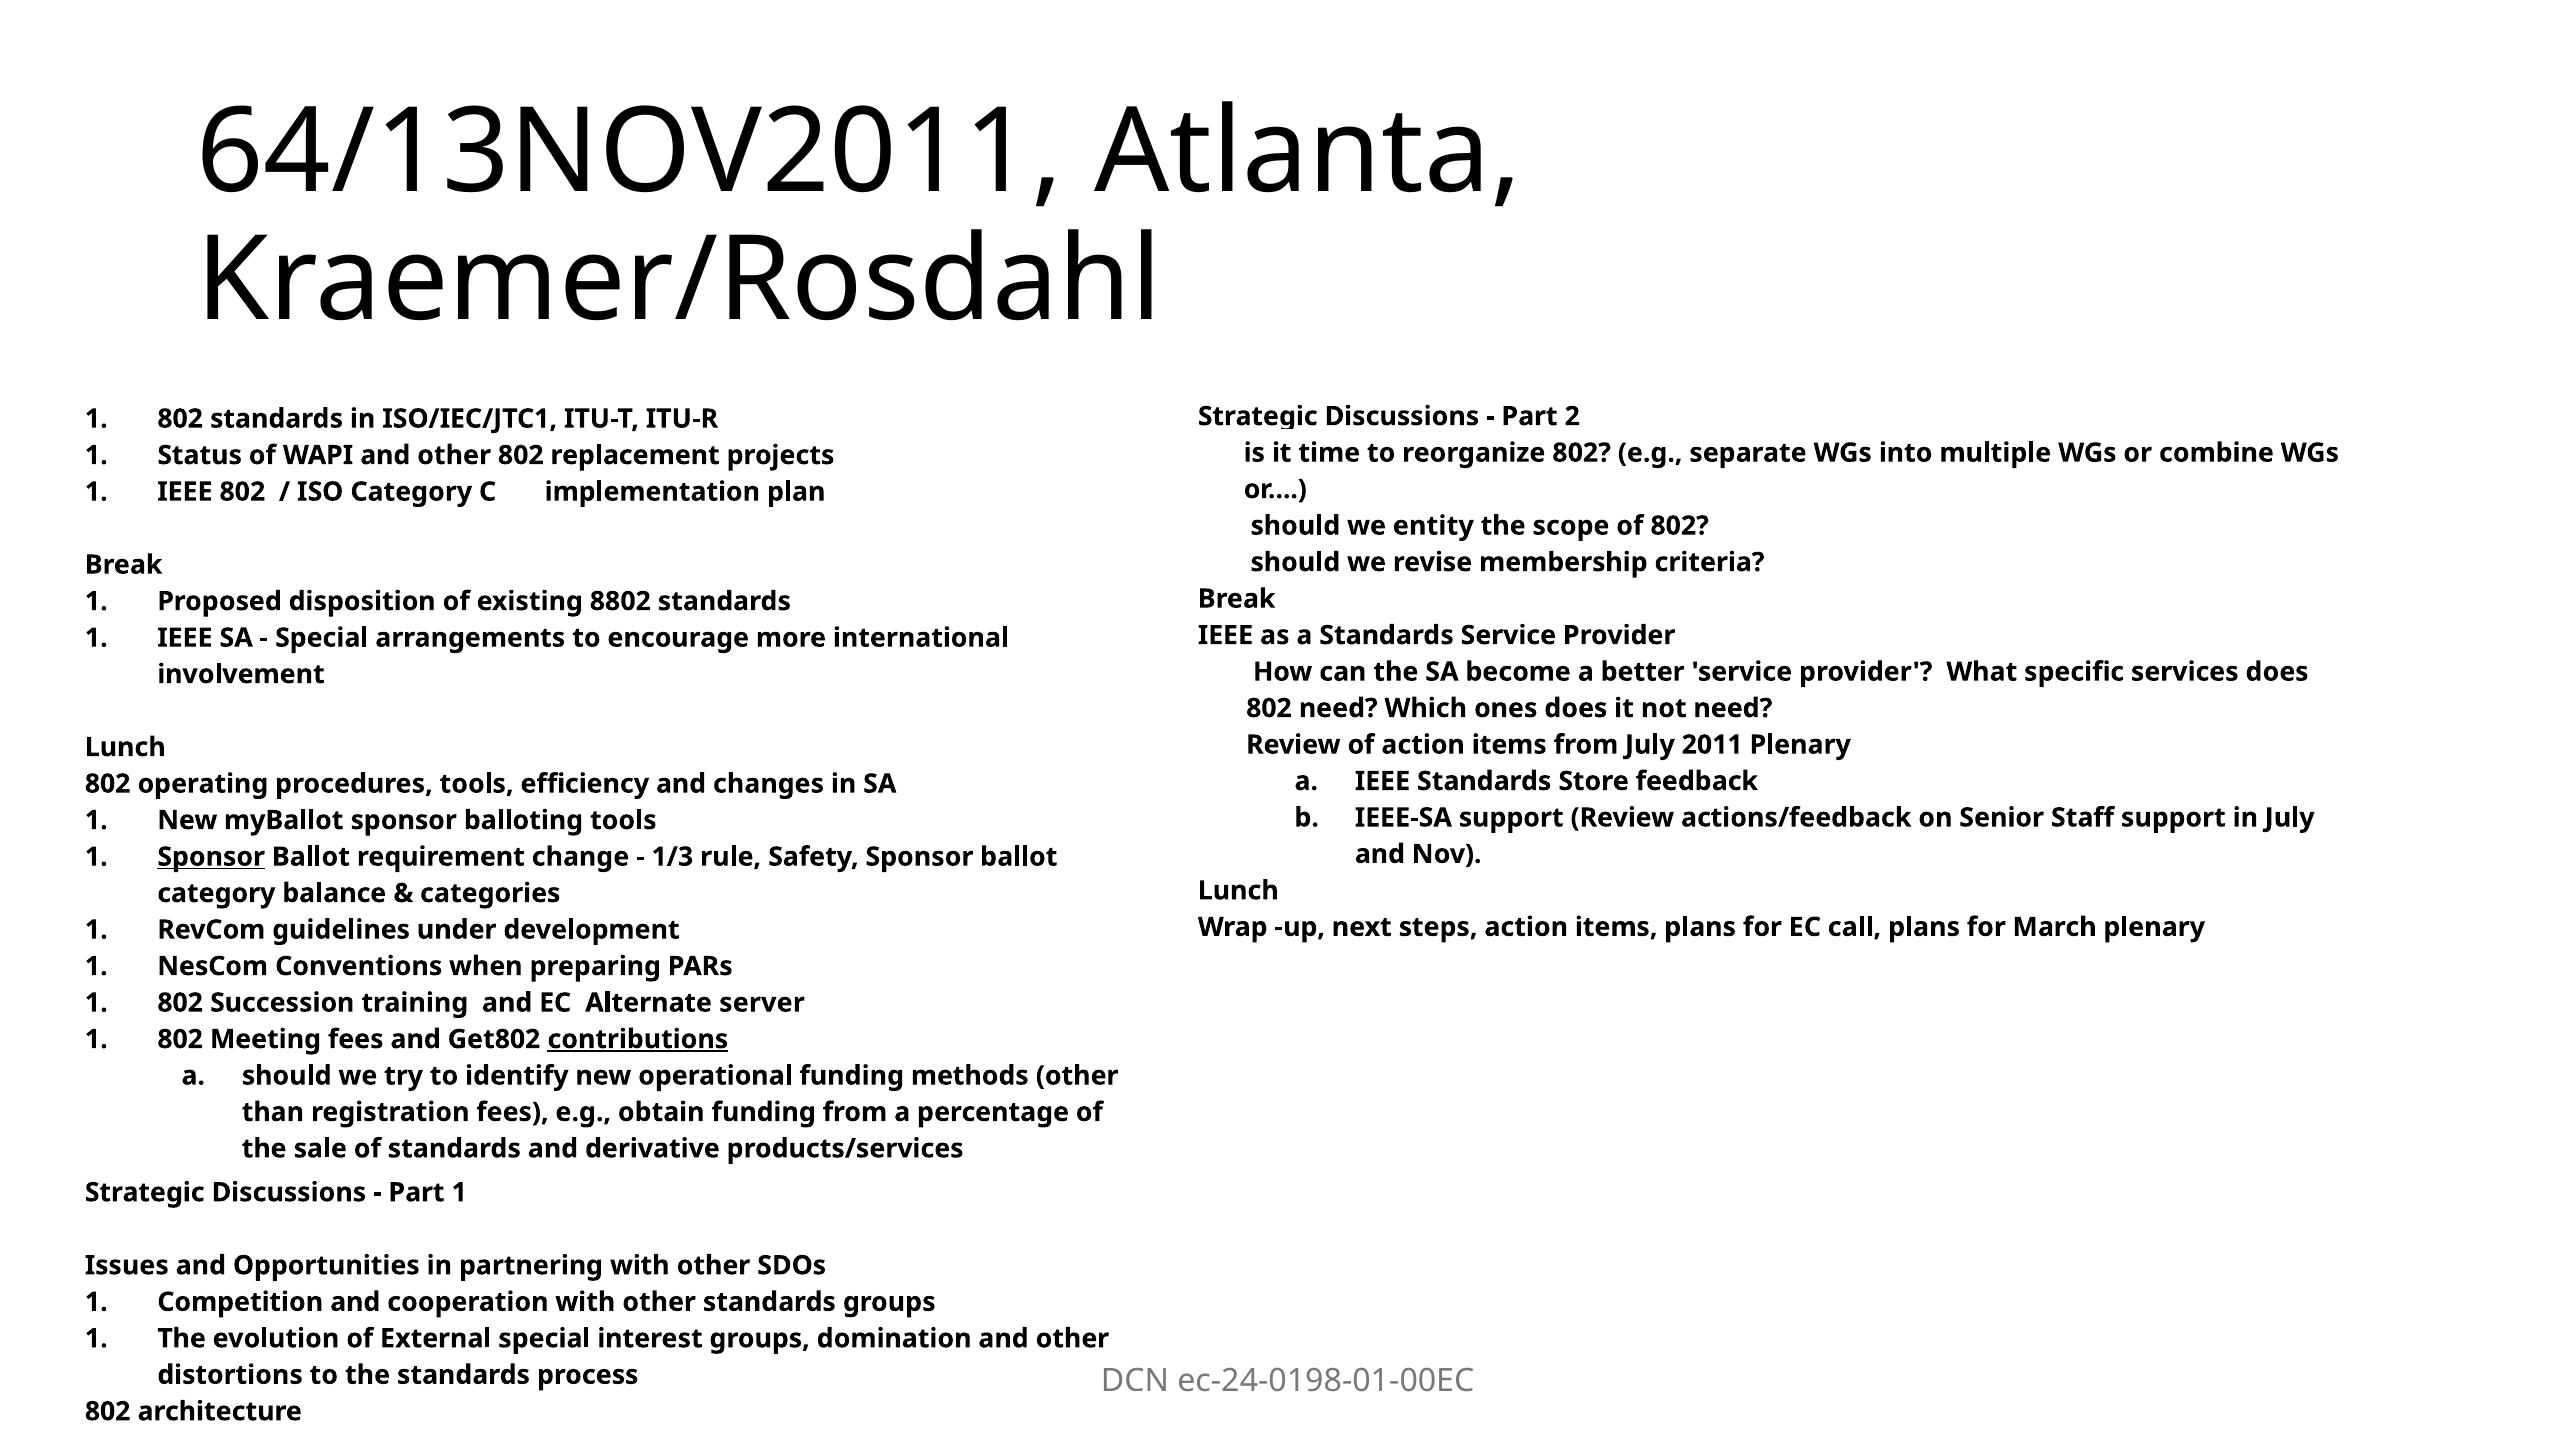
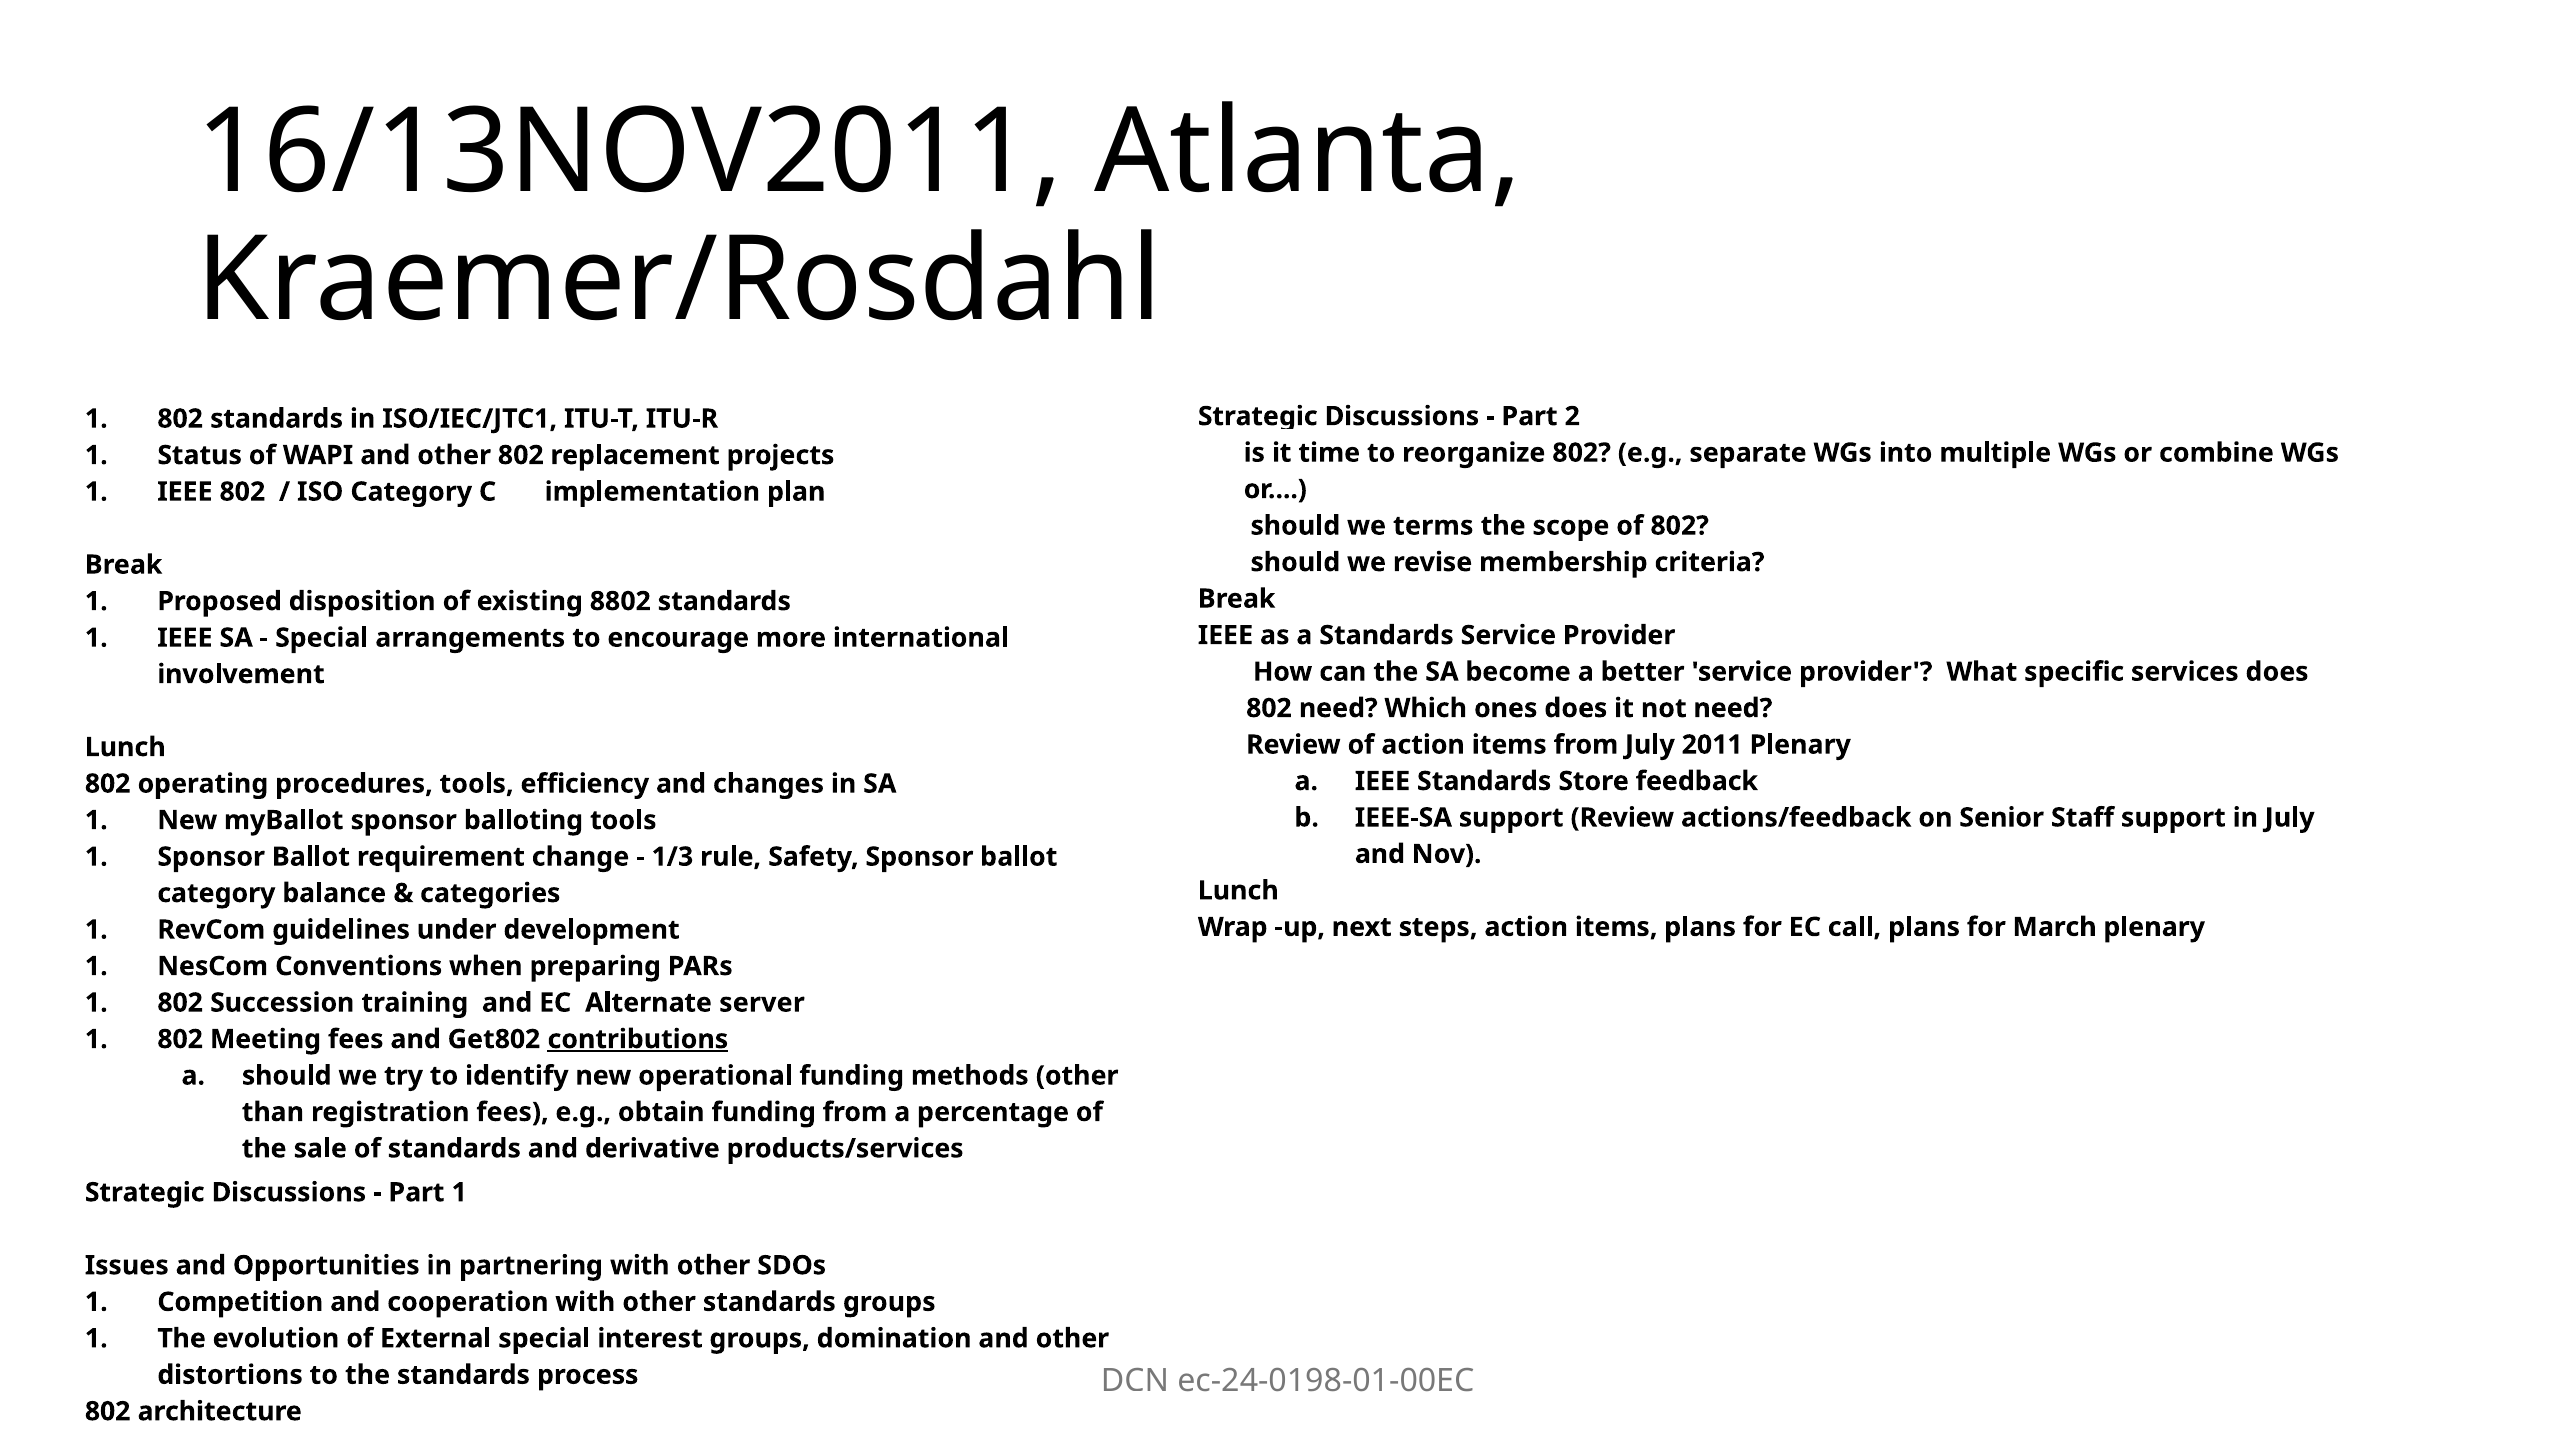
64/13NOV2011: 64/13NOV2011 -> 16/13NOV2011 (630, 153)
entity: entity -> terms (1433, 526)
Sponsor underline: present -> none (211, 857)
